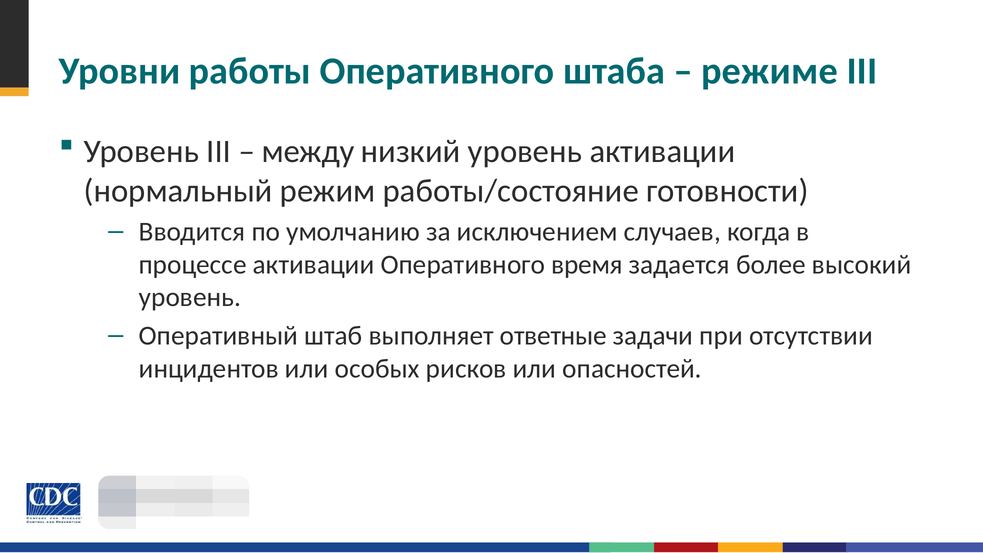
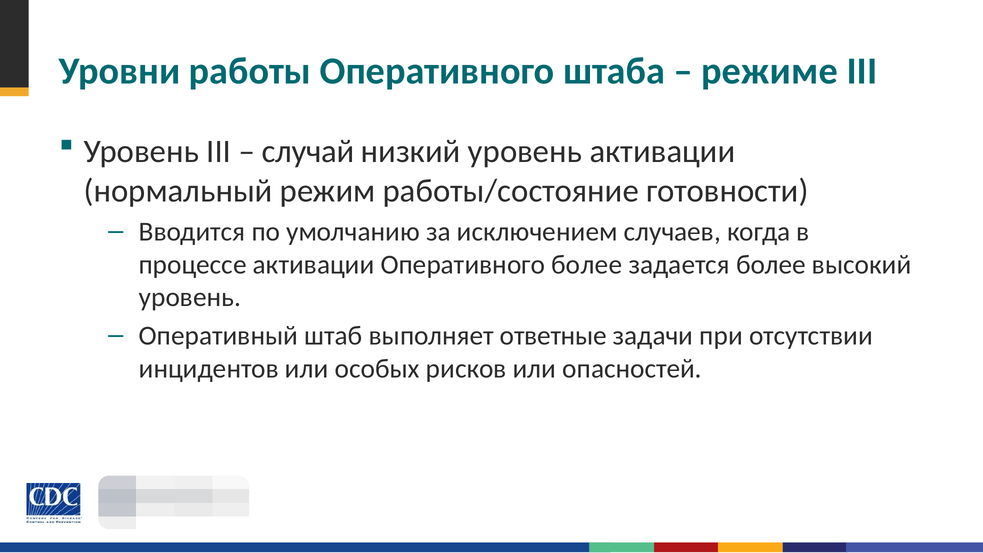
между: между -> случай (308, 151)
Оперативного время: время -> более (587, 265)
